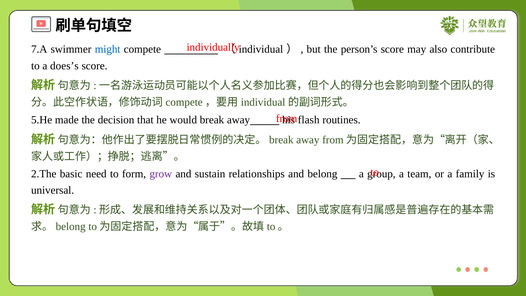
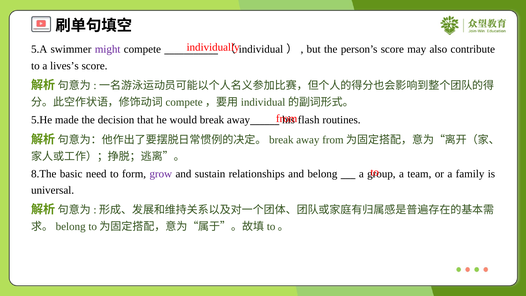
7.A: 7.A -> 5.A (39, 49)
might colour: blue -> purple (108, 49)
does’s: does’s -> lives’s (64, 66)
2.The: 2.The -> 8.The (44, 174)
